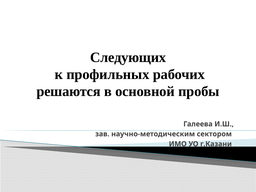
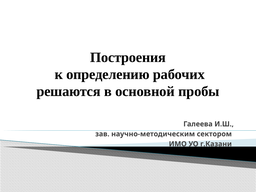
Следующих: Следующих -> Построения (128, 57)
профильных: профильных -> определению (108, 74)
